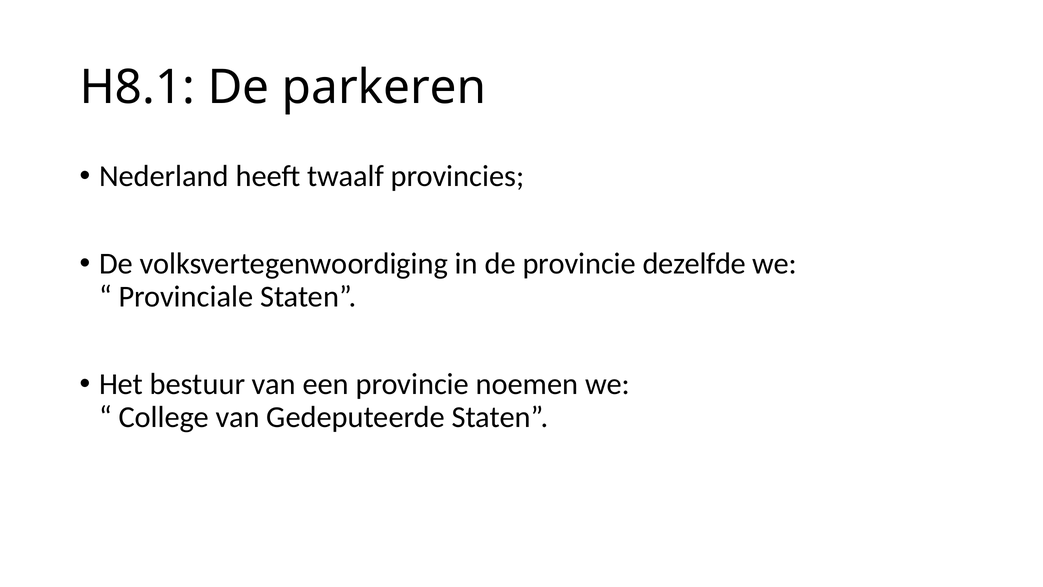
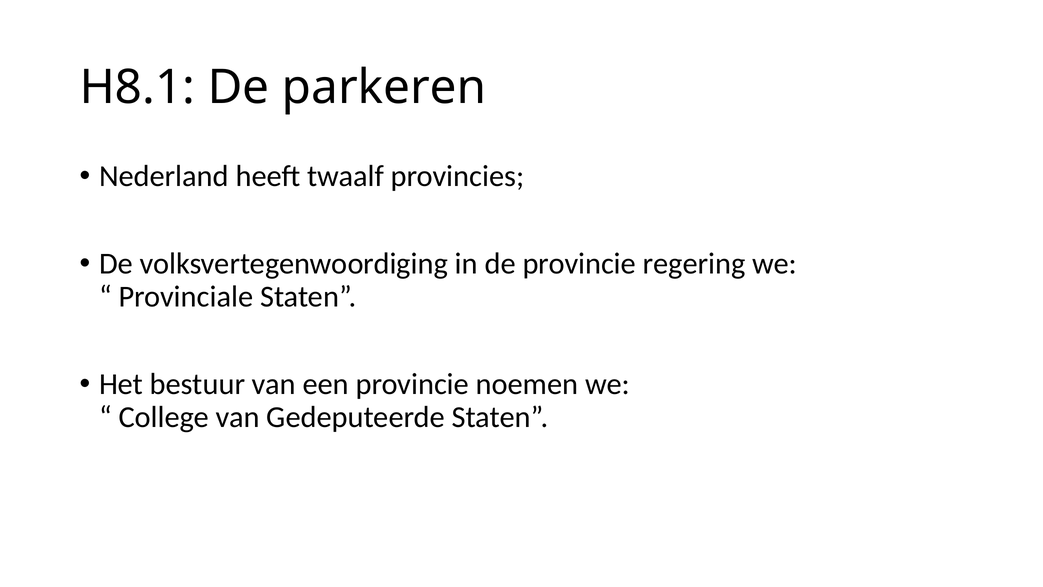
dezelfde: dezelfde -> regering (694, 264)
